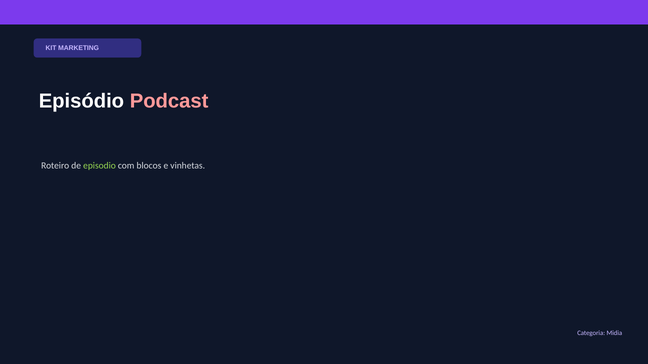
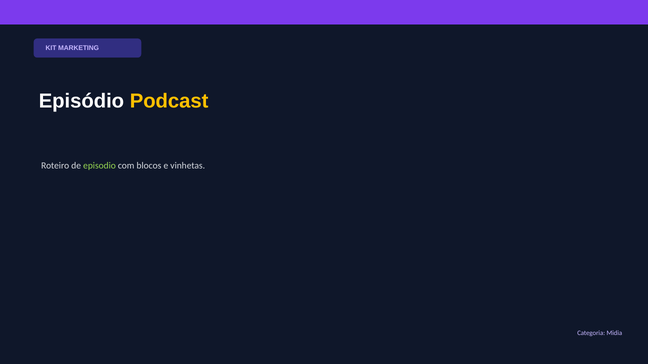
Podcast colour: pink -> yellow (169, 101)
